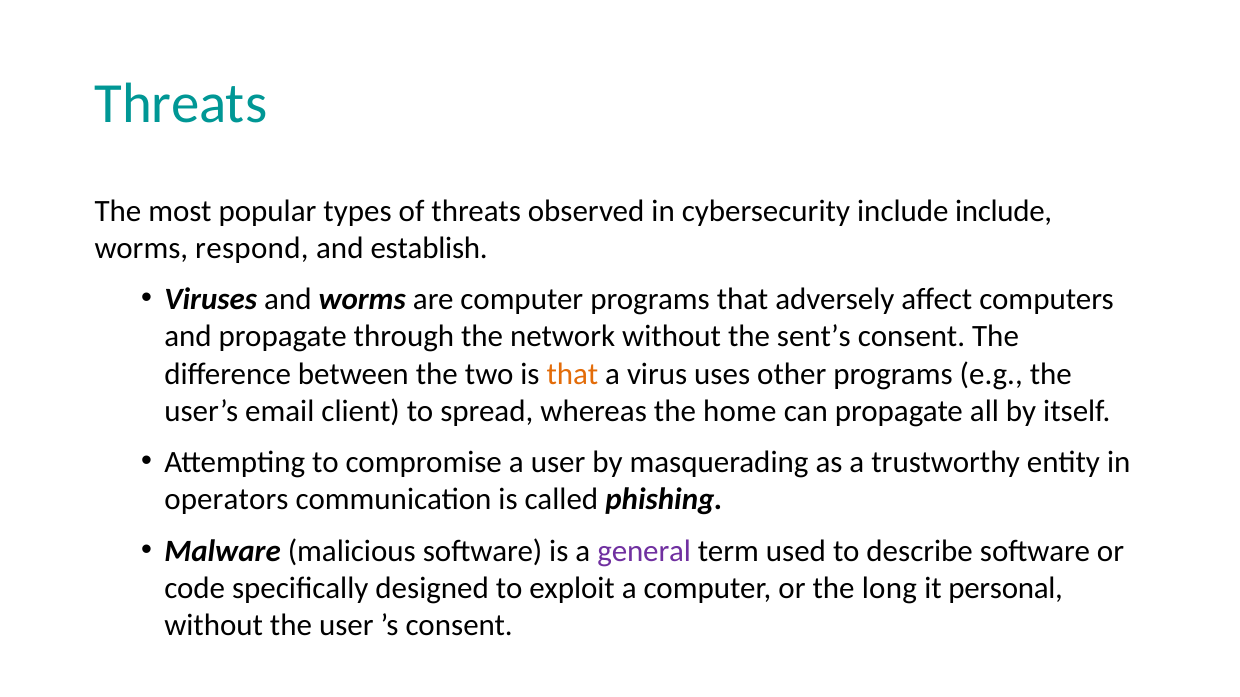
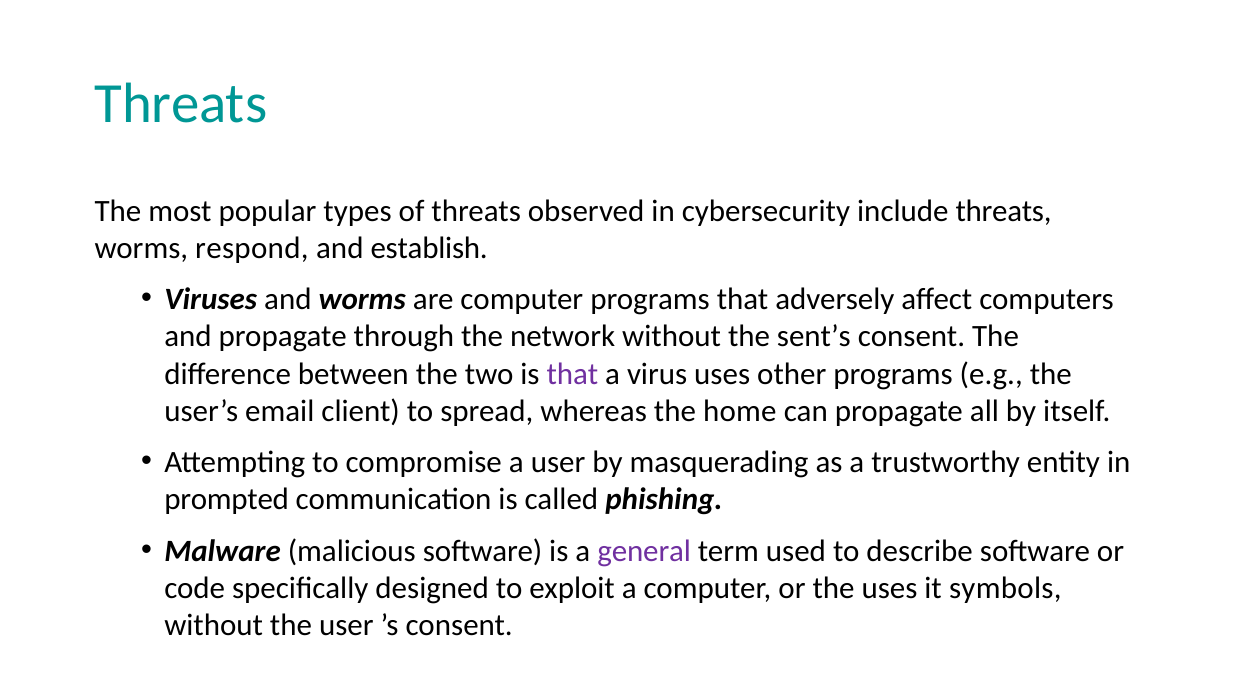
include include: include -> threats (1004, 211)
that colour: orange -> purple (572, 374)
operators: operators -> prompted (227, 500)
the long: long -> uses (890, 589)
personal: personal -> symbols (1005, 589)
